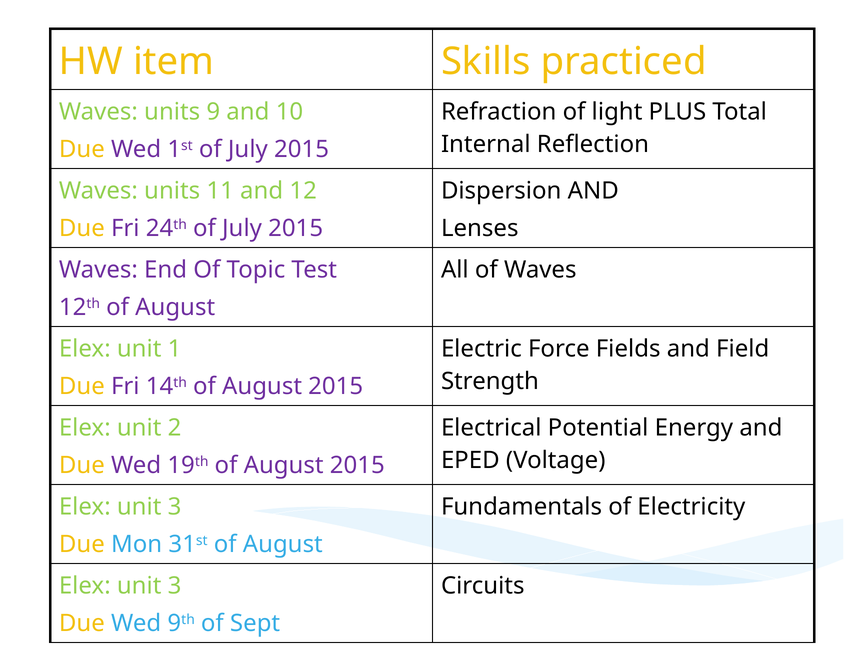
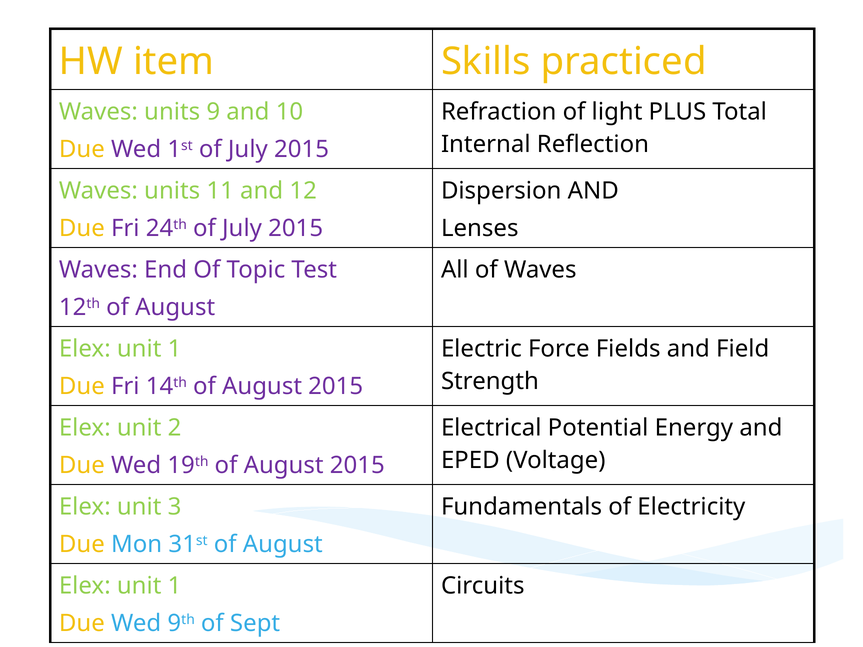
3: 3 -> 1 (175, 586)
